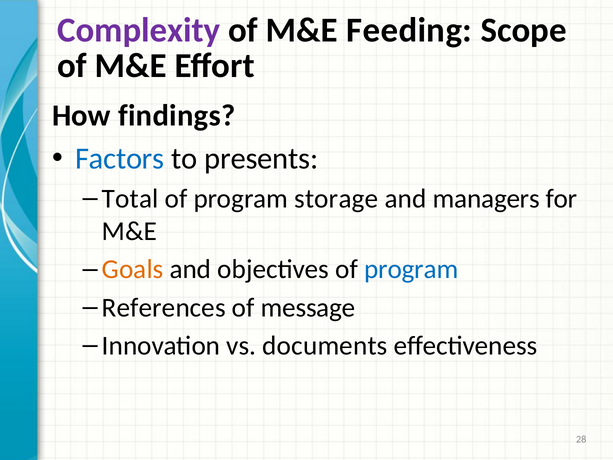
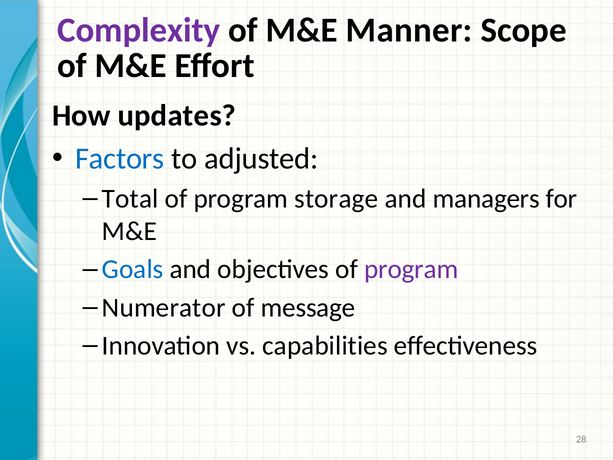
Feeding: Feeding -> Manner (409, 30)
findings: findings -> updates (177, 116)
presents: presents -> adjusted (261, 158)
Goals colour: orange -> blue (133, 269)
program colour: blue -> purple (411, 269)
References: References -> Numerator (164, 308)
documents: documents -> capabilities (325, 346)
